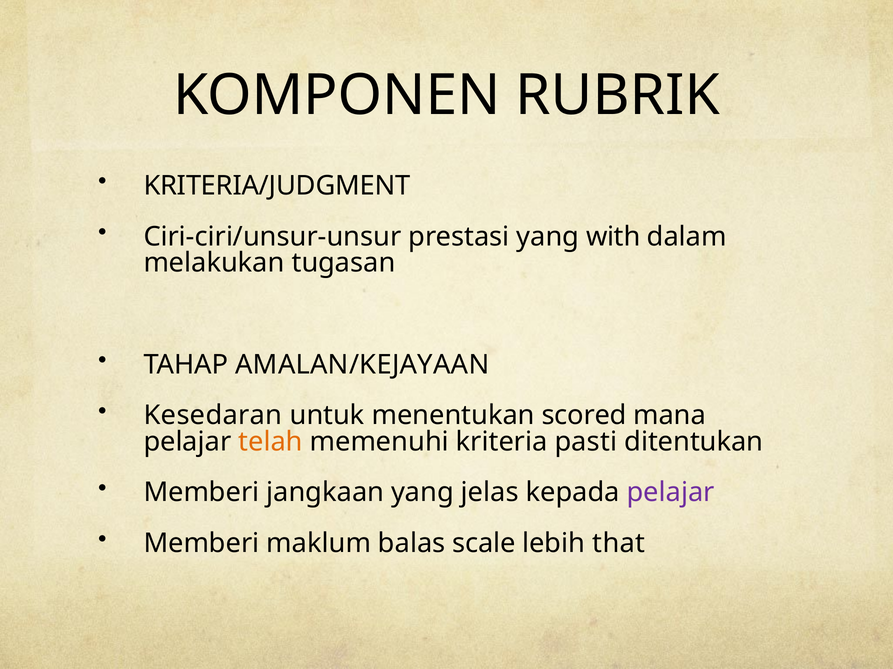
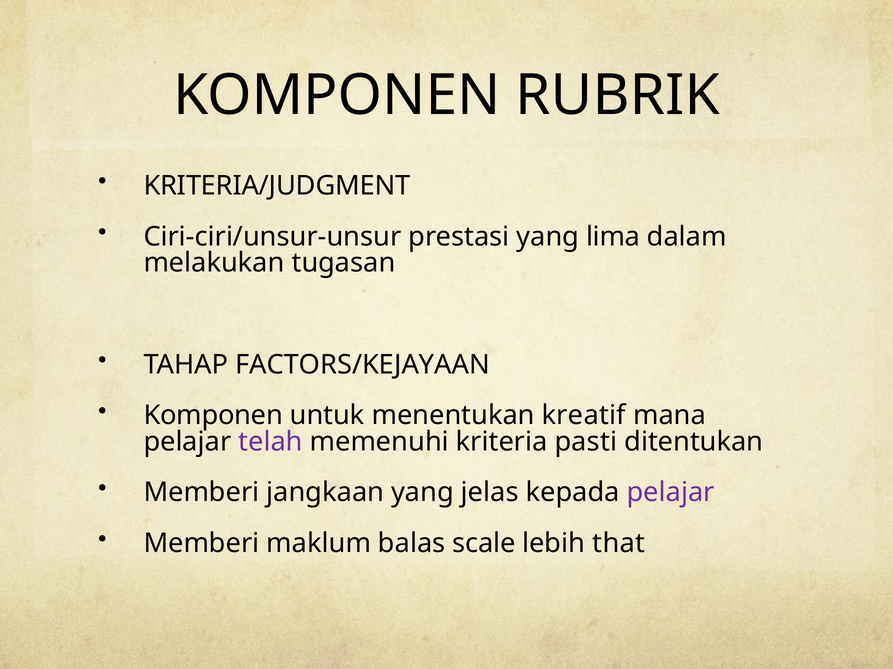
with: with -> lima (613, 237)
AMALAN/KEJAYAAN: AMALAN/KEJAYAAN -> FACTORS/KEJAYAAN (362, 365)
Kesedaran: Kesedaran -> Komponen (213, 416)
scored: scored -> kreatif (584, 416)
telah colour: orange -> purple (271, 442)
